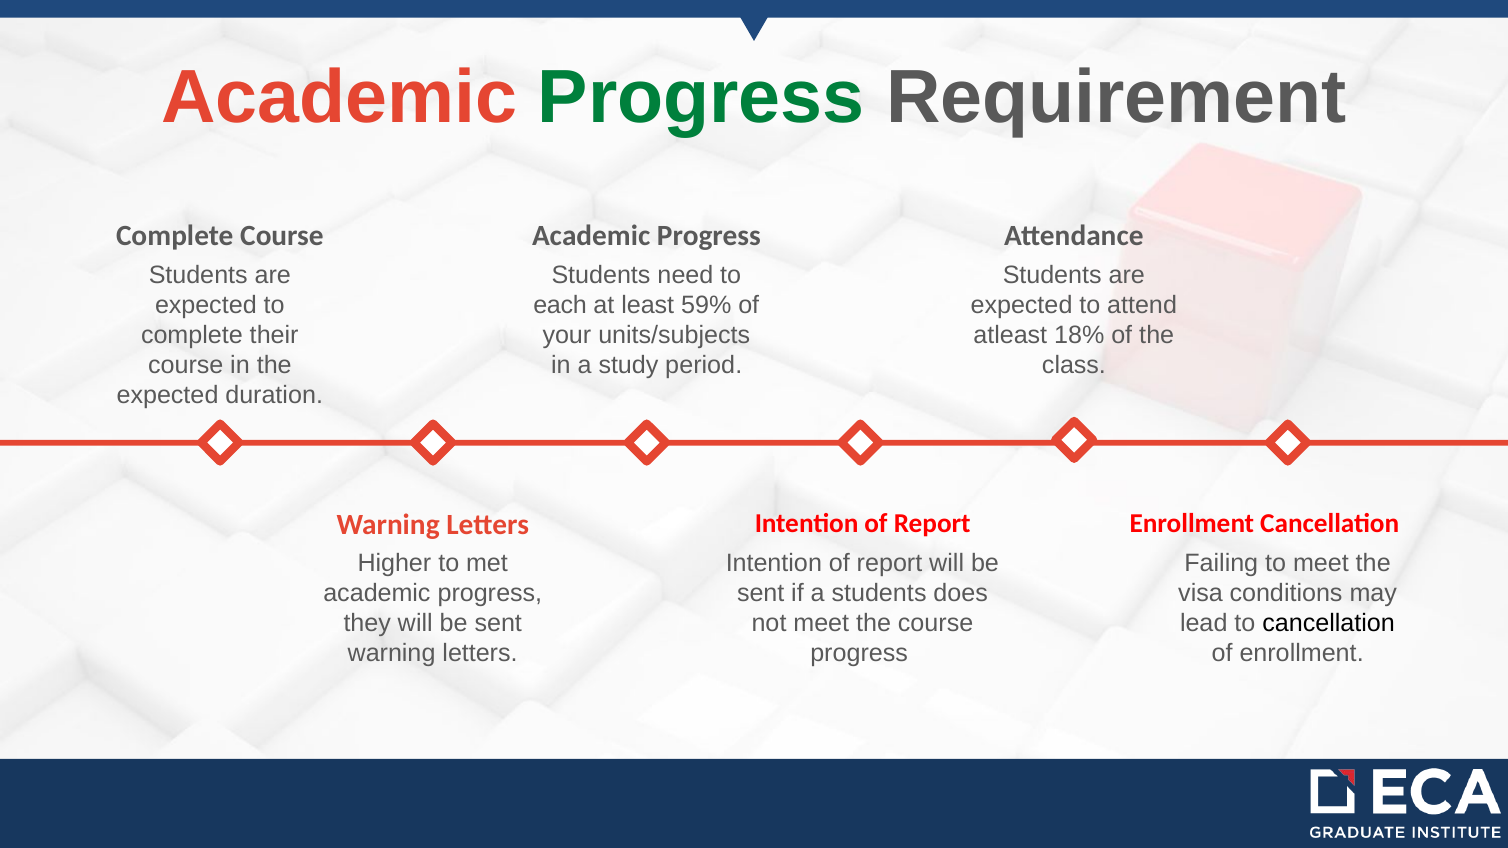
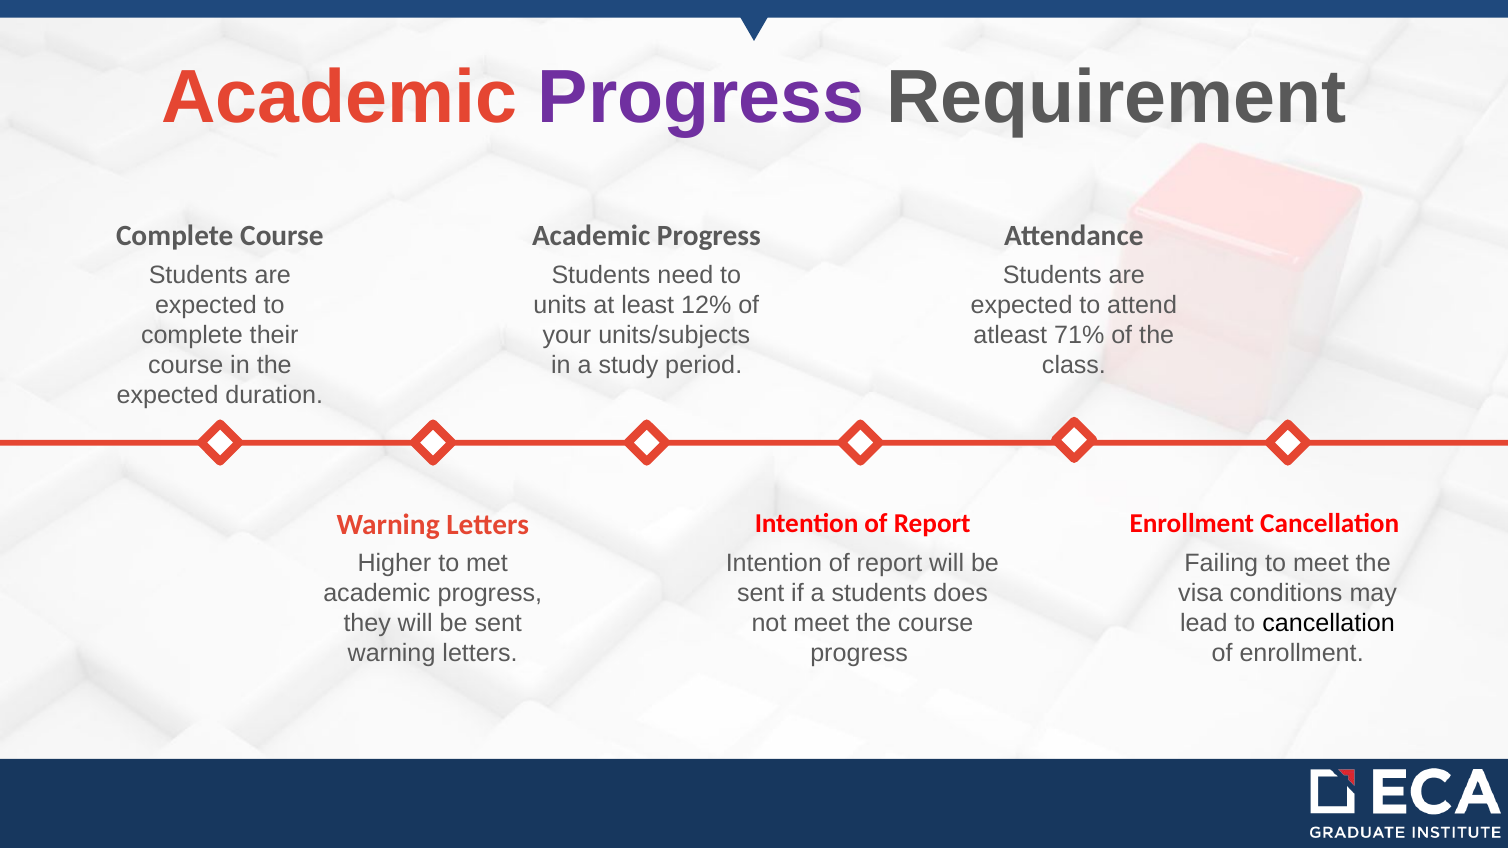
Progress colour: green -> purple (701, 98)
each: each -> units (560, 305)
59%: 59% -> 12% (706, 305)
18%: 18% -> 71% (1079, 335)
